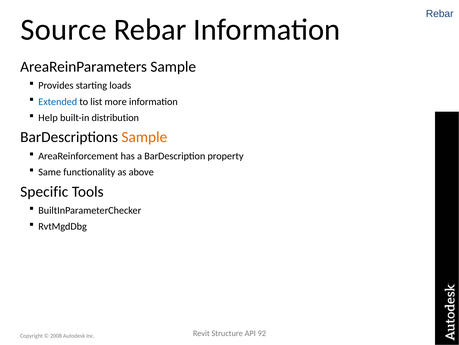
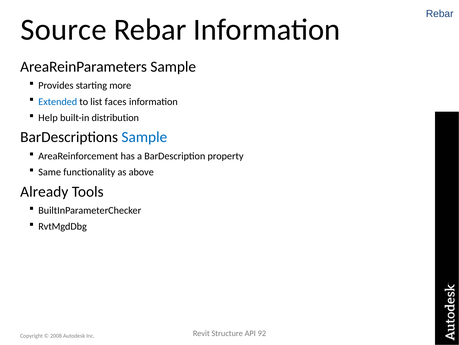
loads: loads -> more (120, 85)
more: more -> faces (116, 101)
Sample colour: orange -> blue (144, 137)
Specific: Specific -> Already (44, 191)
